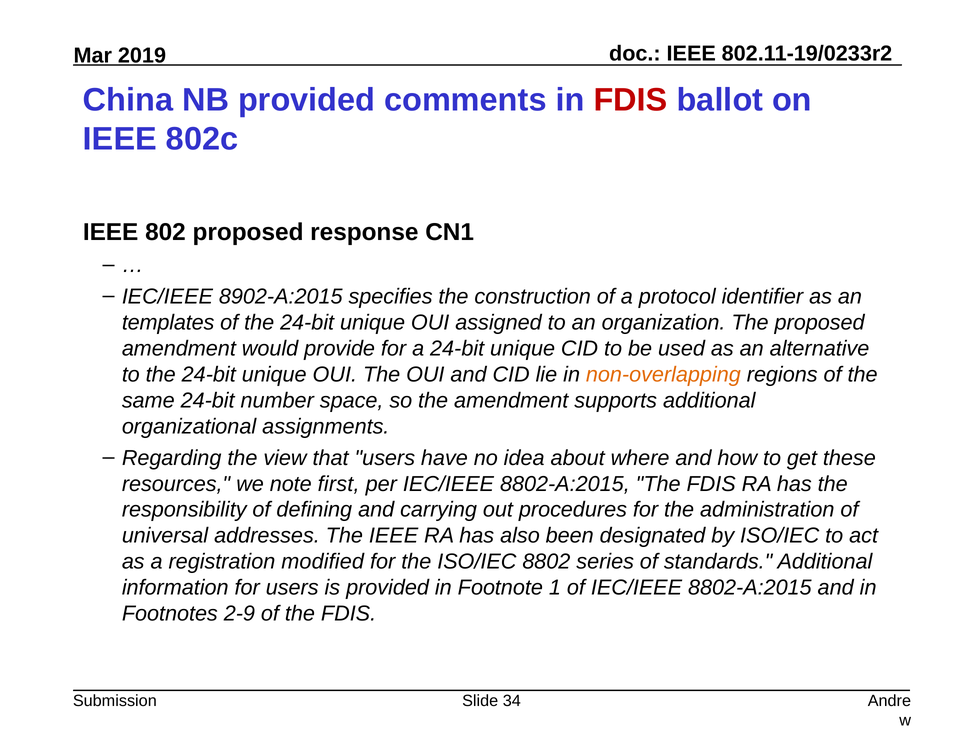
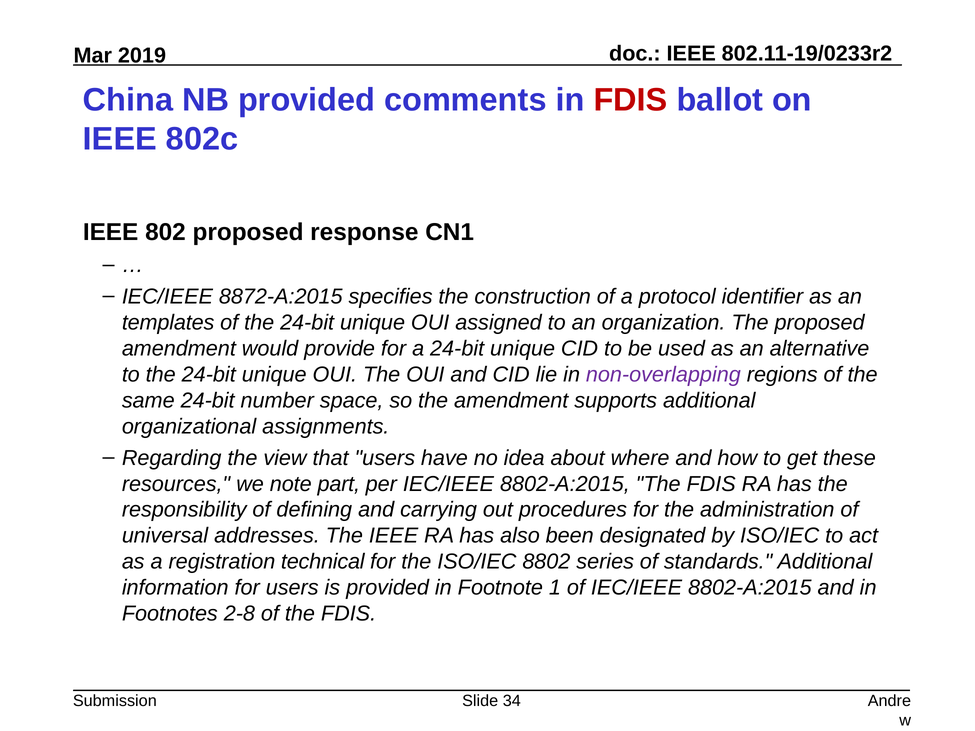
8902-A:2015: 8902-A:2015 -> 8872-A:2015 (281, 297)
non-overlapping colour: orange -> purple (663, 375)
first: first -> part (339, 484)
modified: modified -> technical (323, 562)
2-9: 2-9 -> 2-8 (239, 614)
